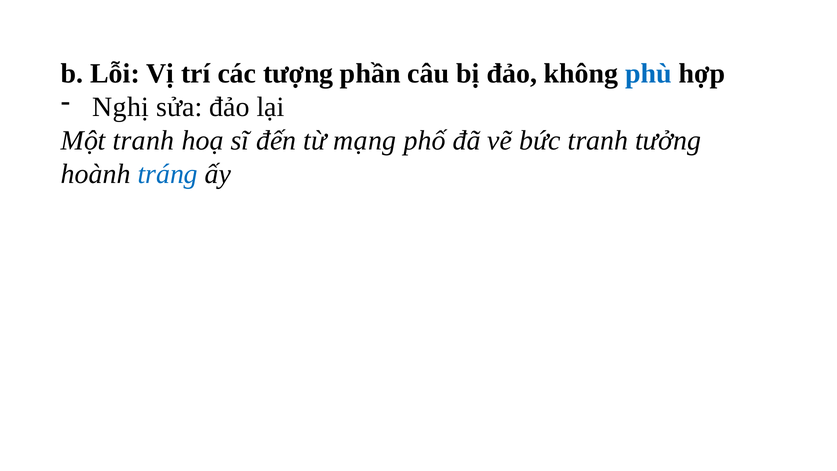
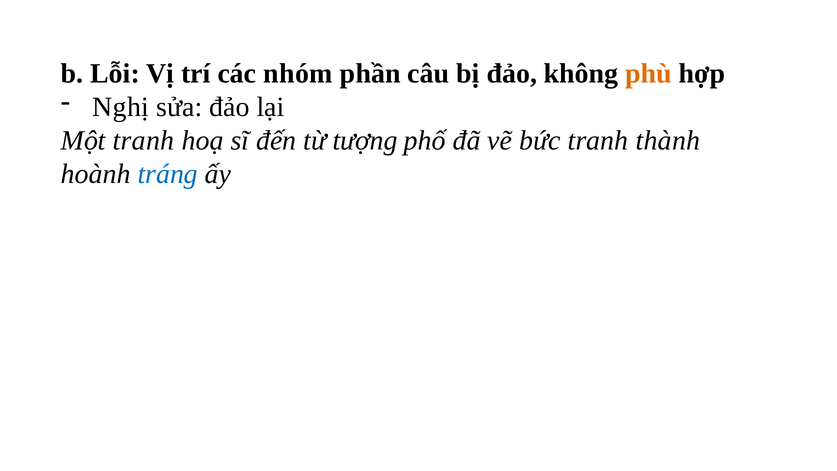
tượng: tượng -> nhóm (298, 73)
phù colour: blue -> orange (649, 73)
mạng: mạng -> tượng (365, 140)
tưởng: tưởng -> thành (668, 140)
